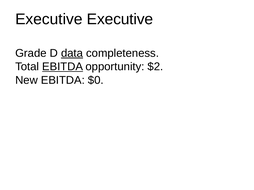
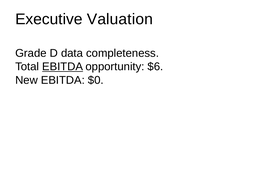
Executive Executive: Executive -> Valuation (120, 19)
data underline: present -> none (72, 53)
$2: $2 -> $6 (155, 67)
